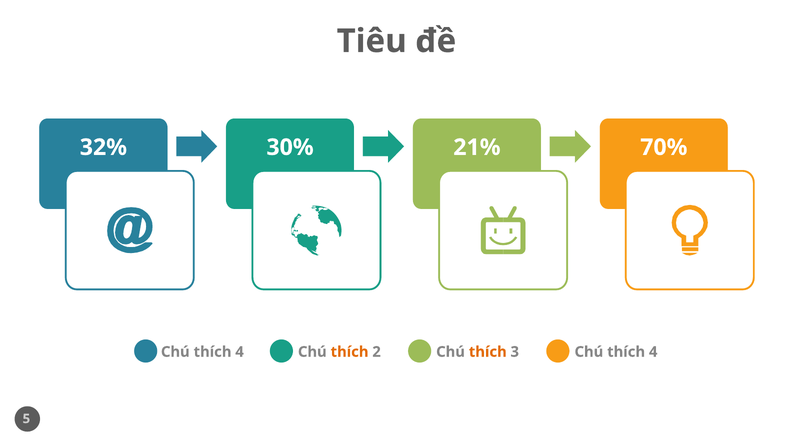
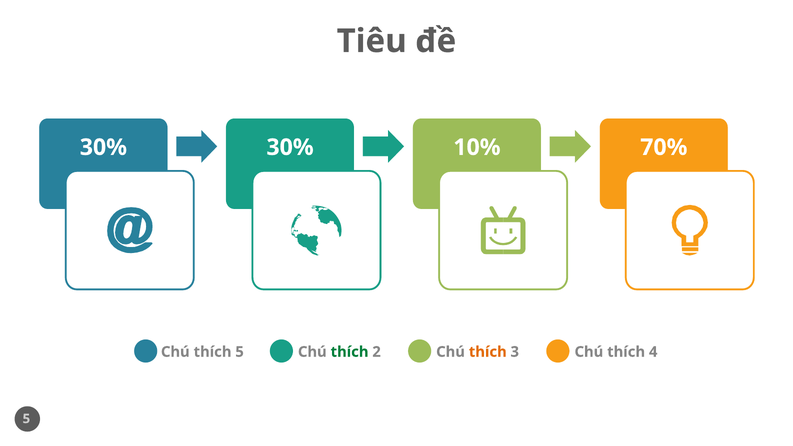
32%: 32% -> 30% (103, 147)
21%: 21% -> 10% (477, 147)
4: 4 -> 5 (240, 352)
thích colour: orange -> green (350, 352)
